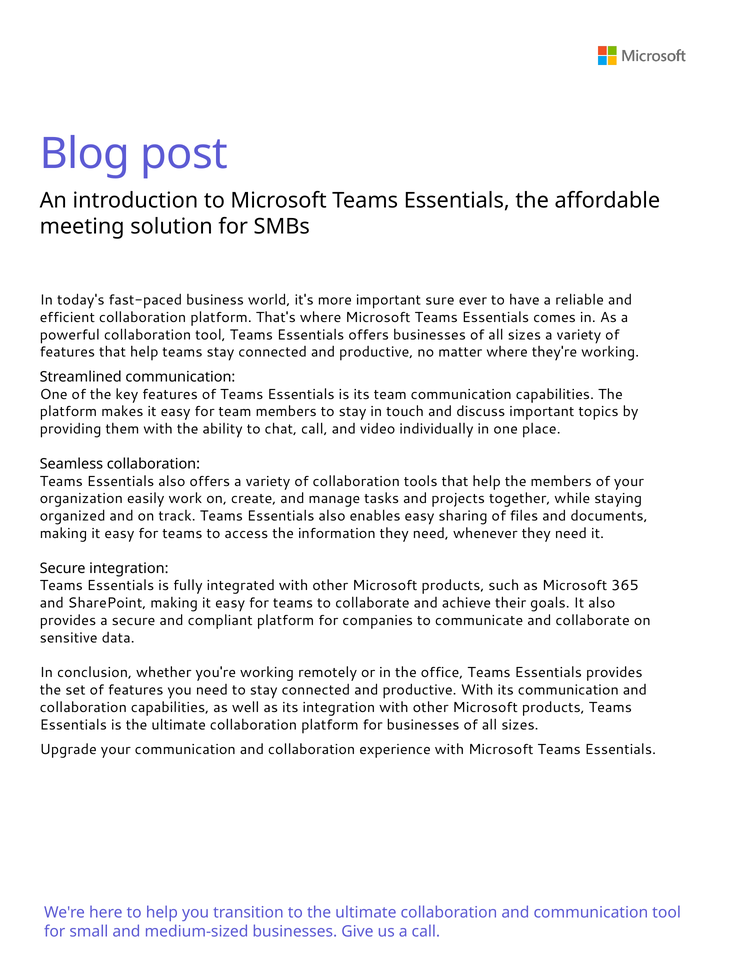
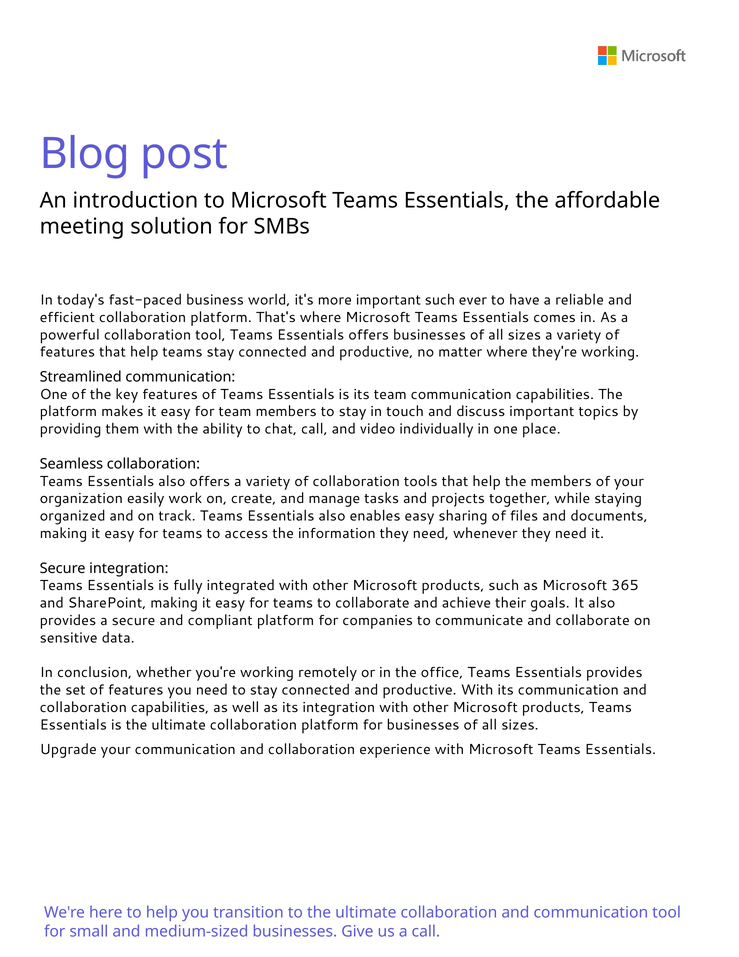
important sure: sure -> such (440, 300)
